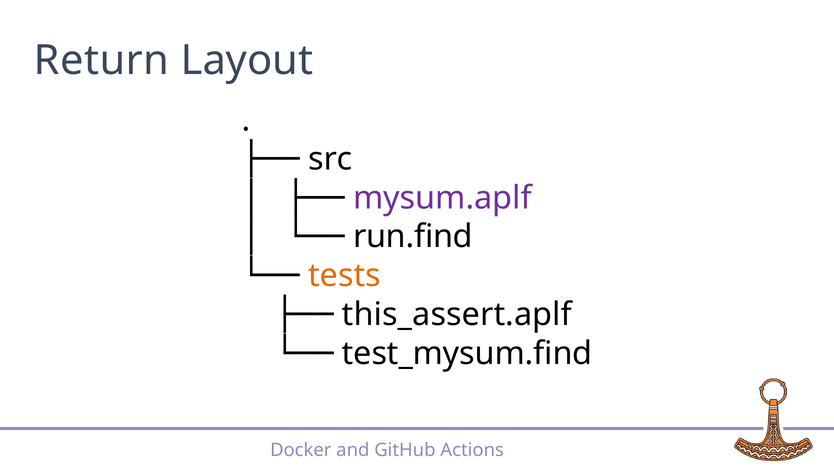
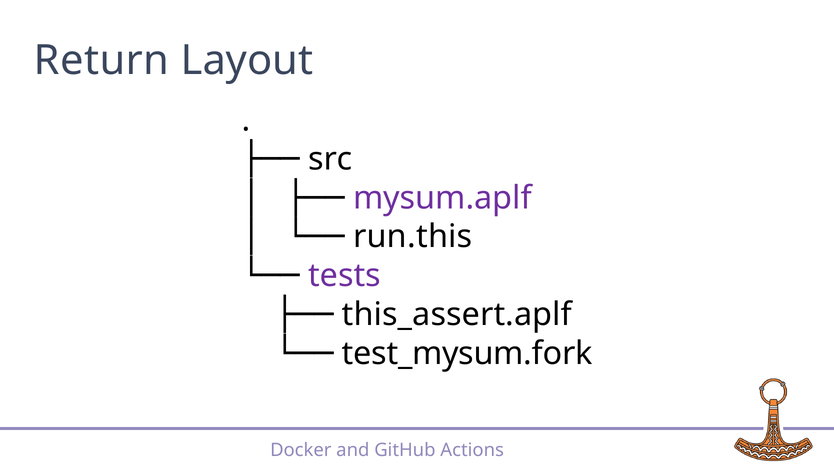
run.find: run.find -> run.this (413, 237)
tests colour: orange -> purple (345, 276)
test_mysum.find: test_mysum.find -> test_mysum.fork (467, 354)
